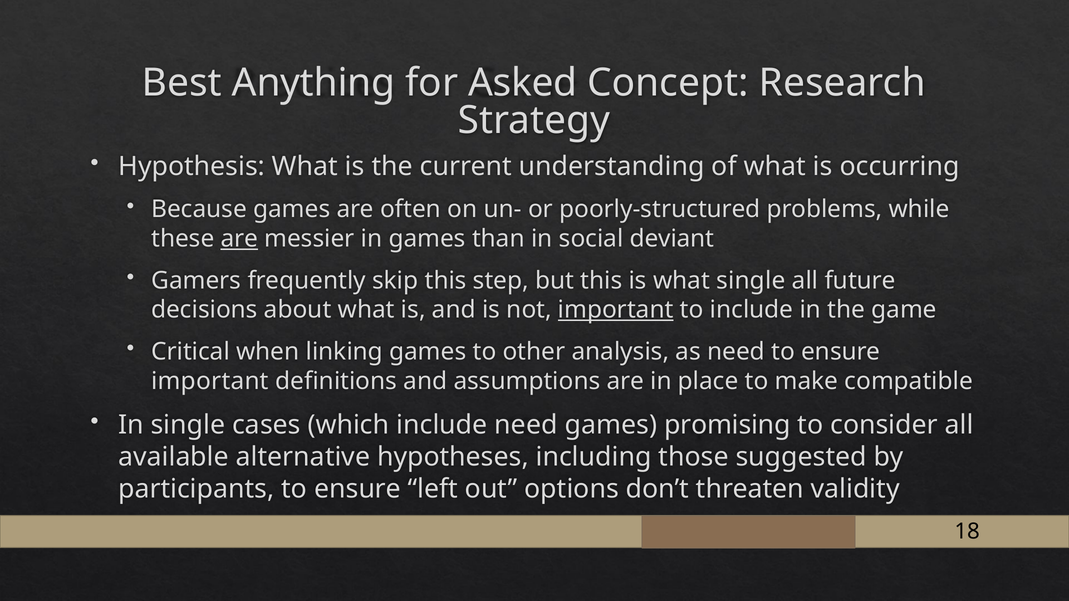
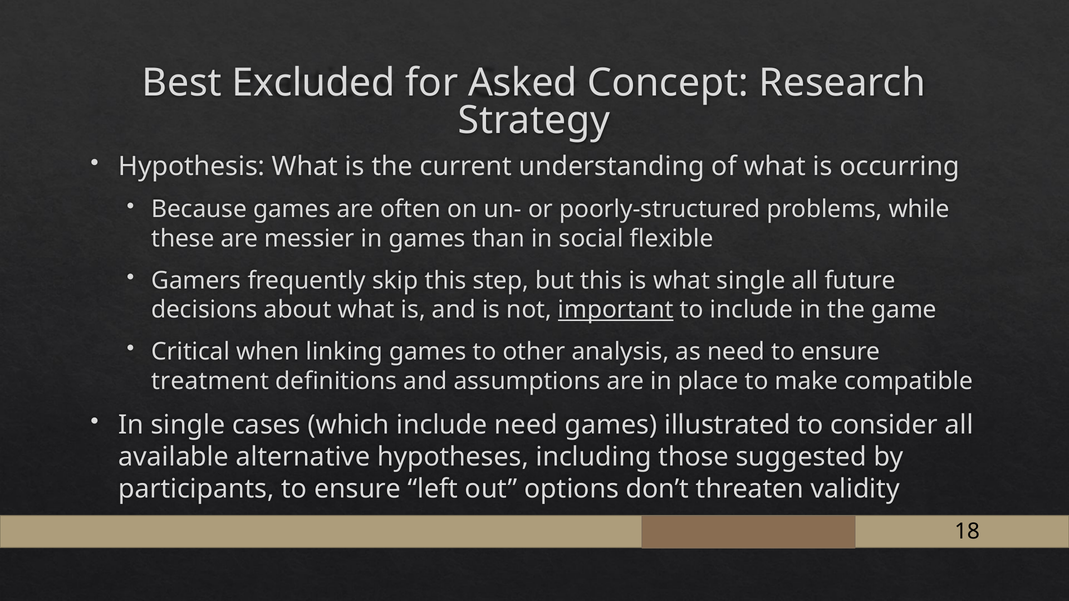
Anything: Anything -> Excluded (314, 83)
are underline: present -> none (239, 239)
deviant: deviant -> flexible (672, 239)
important: important -> treatment (210, 381)
promising: promising -> illustrated (727, 425)
